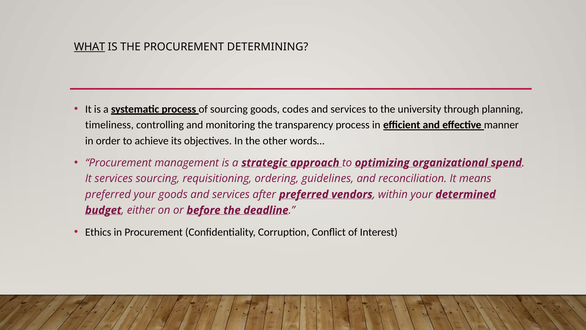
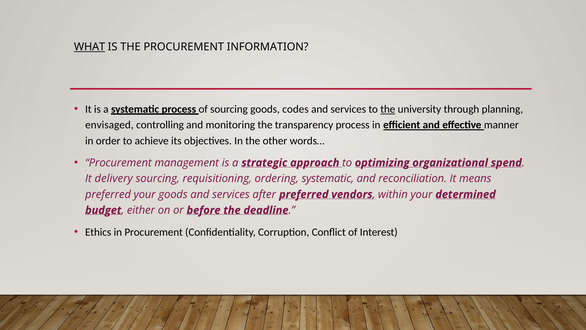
DETERMINING: DETERMINING -> INFORMATION (268, 47)
the underline: none -> present (388, 109)
timeliness: timeliness -> envisaged (109, 125)
It services: services -> delivery (114, 178)
ordering guidelines: guidelines -> systematic (328, 178)
